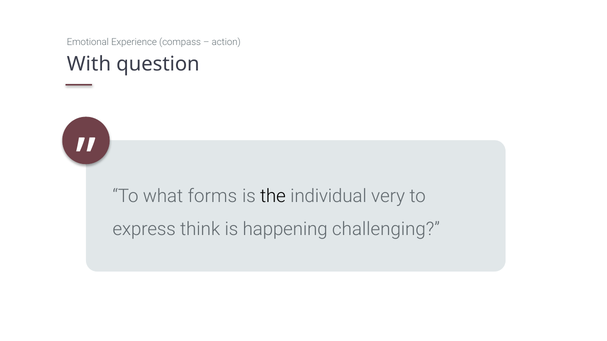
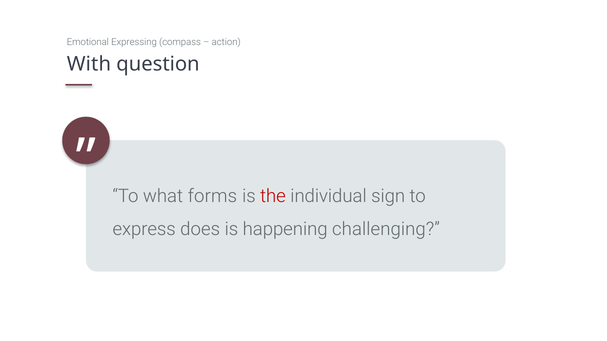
Experience: Experience -> Expressing (134, 42)
the colour: black -> red (273, 196)
very: very -> sign (388, 196)
think: think -> does (200, 230)
